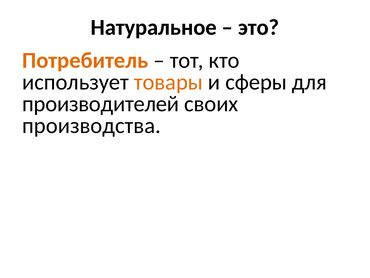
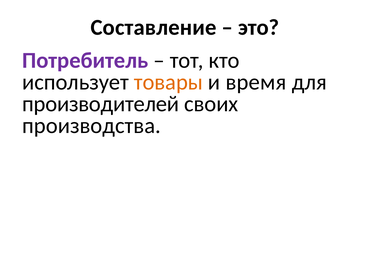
Натуральное: Натуральное -> Составление (154, 27)
Потребитель colour: orange -> purple (85, 60)
сферы: сферы -> время (256, 82)
